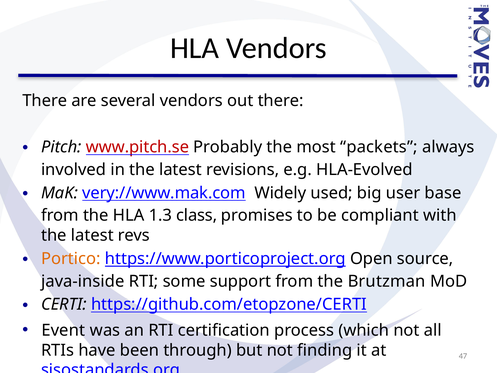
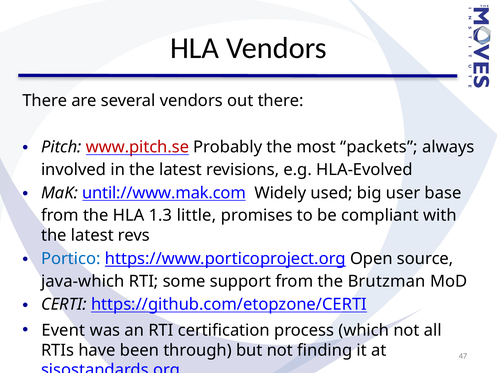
very://www.mak.com: very://www.mak.com -> until://www.mak.com (164, 193)
class: class -> little (196, 215)
Portico colour: orange -> blue (71, 258)
java-inside: java-inside -> java-which (83, 281)
